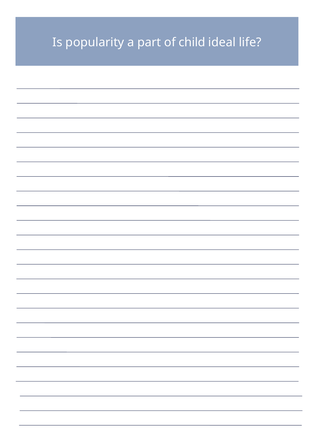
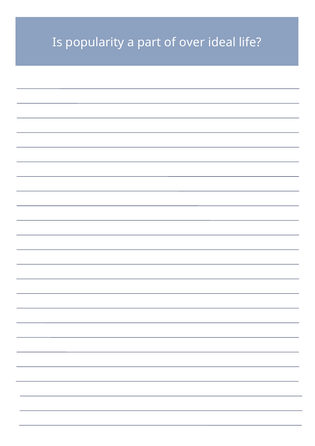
child: child -> over (192, 42)
